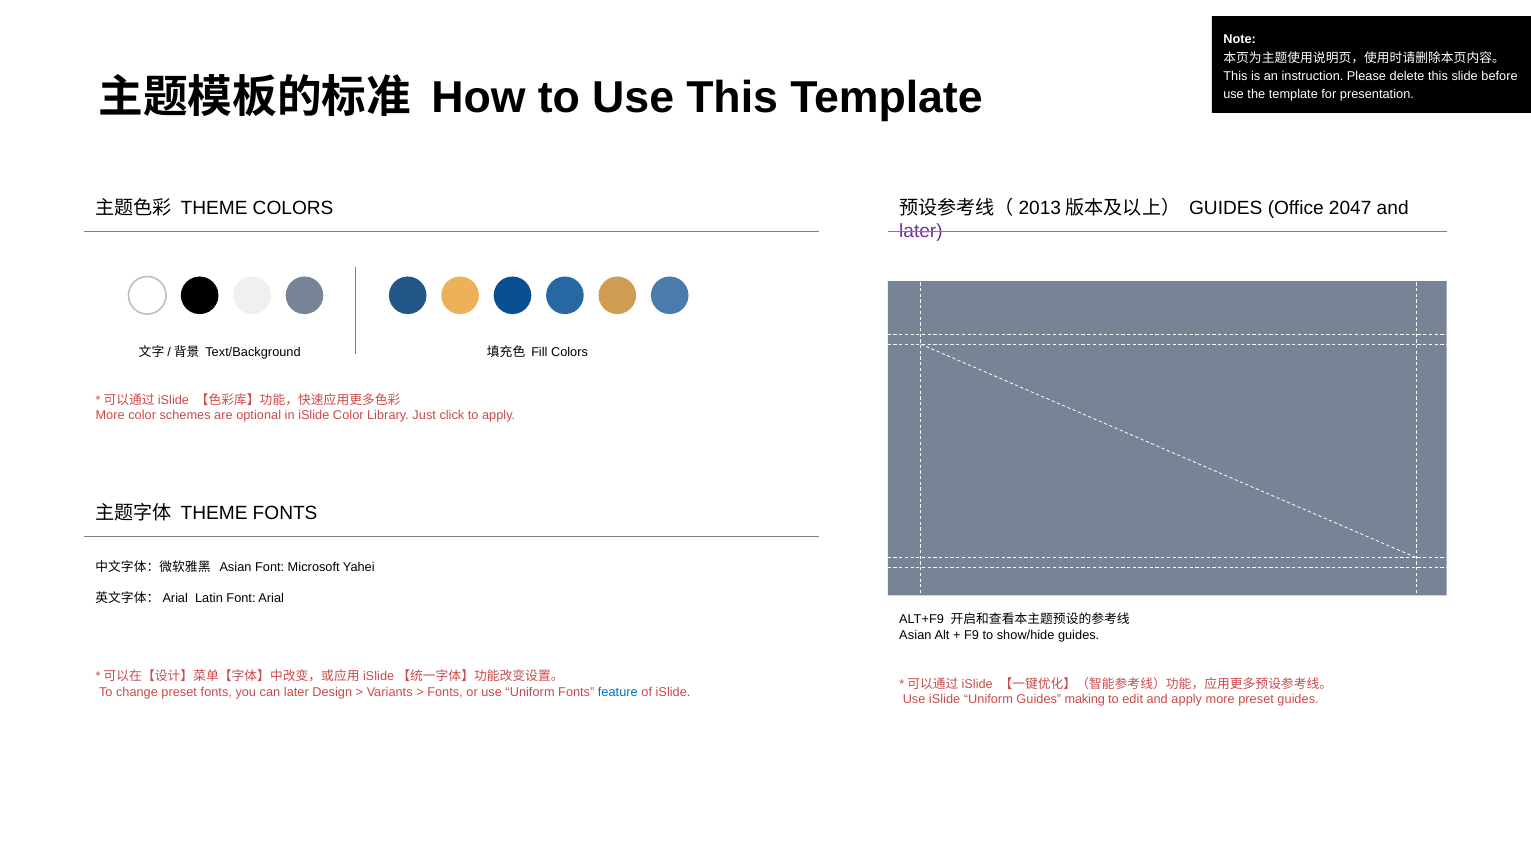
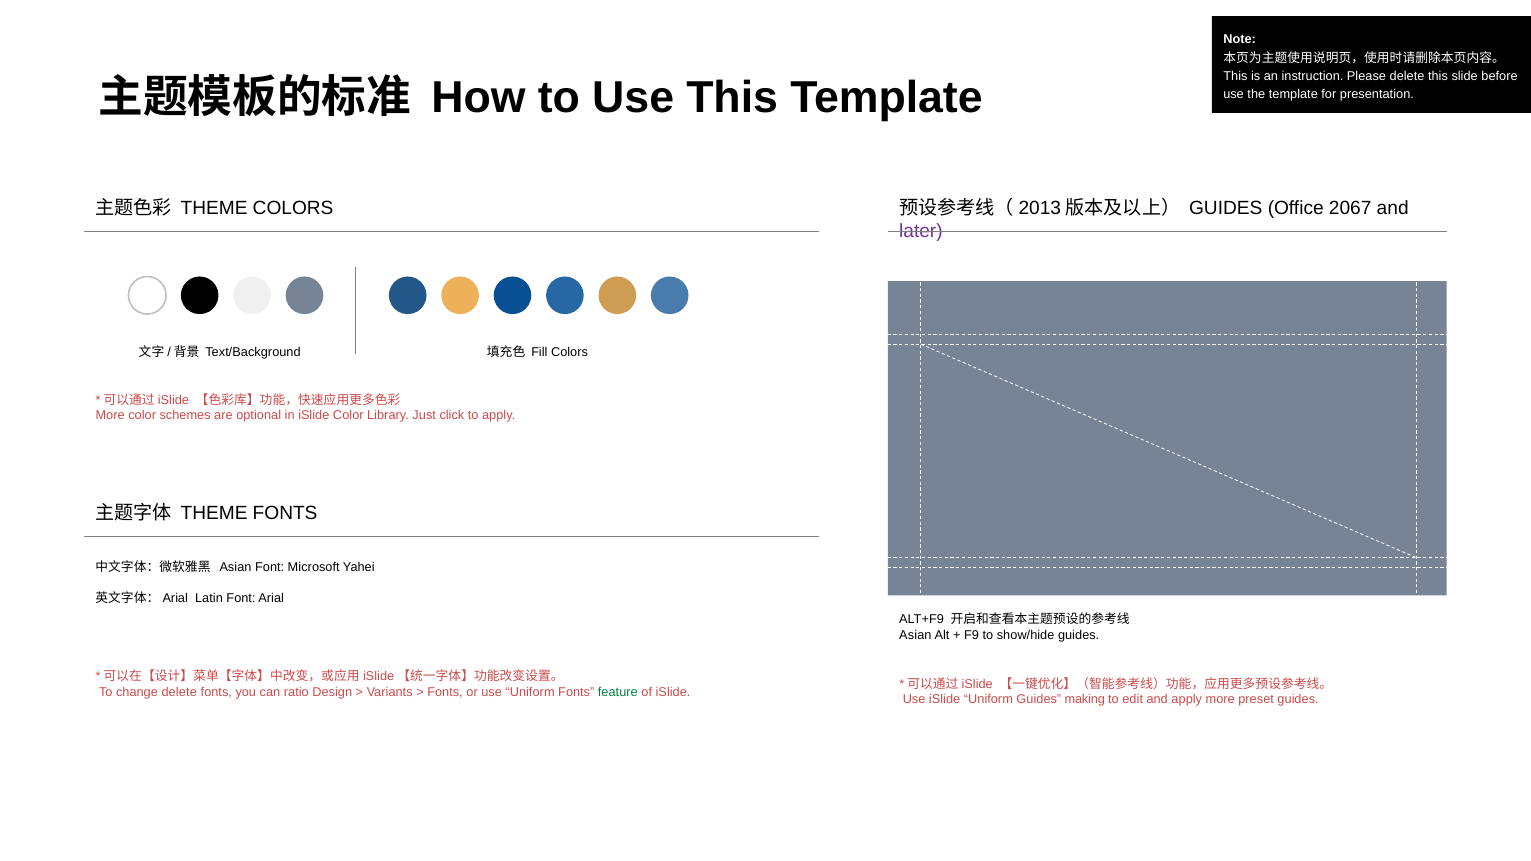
2047: 2047 -> 2067 (1350, 208)
change preset: preset -> delete (179, 692)
can later: later -> ratio (296, 692)
feature colour: blue -> green (618, 692)
